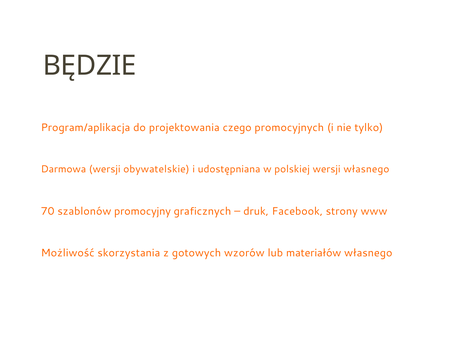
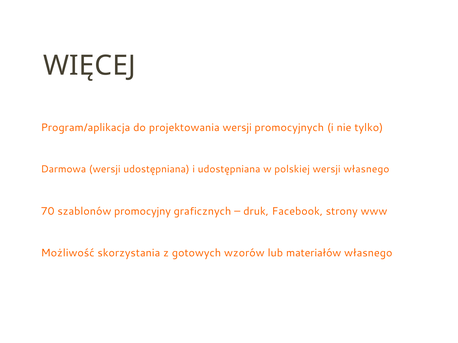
BĘDZIE: BĘDZIE -> WIĘCEJ (89, 66)
projektowania czego: czego -> wersji (237, 128)
wersji obywatelskie: obywatelskie -> udostępniana (156, 169)
